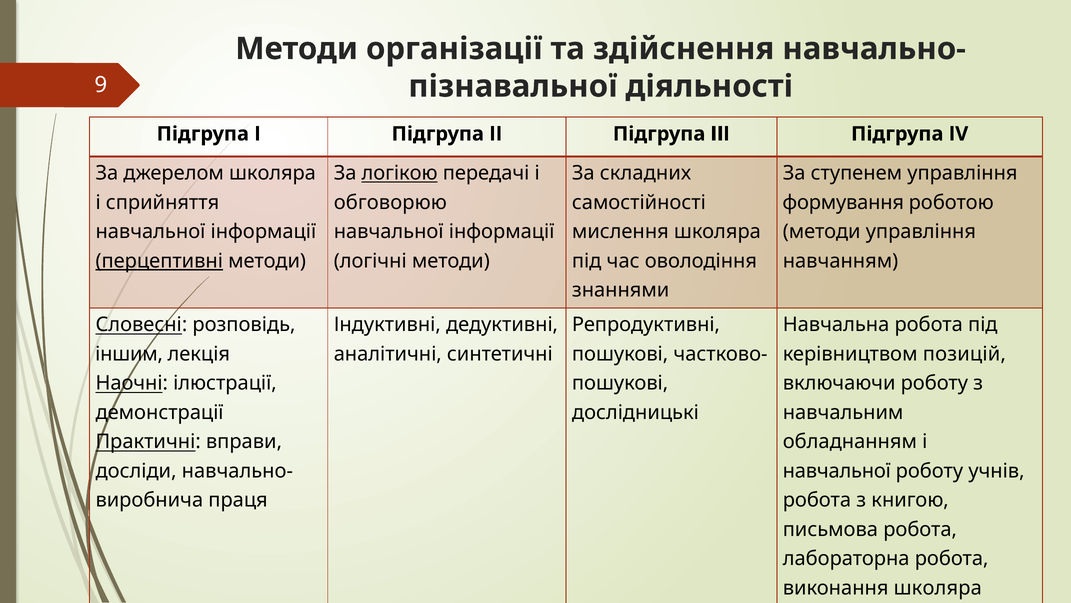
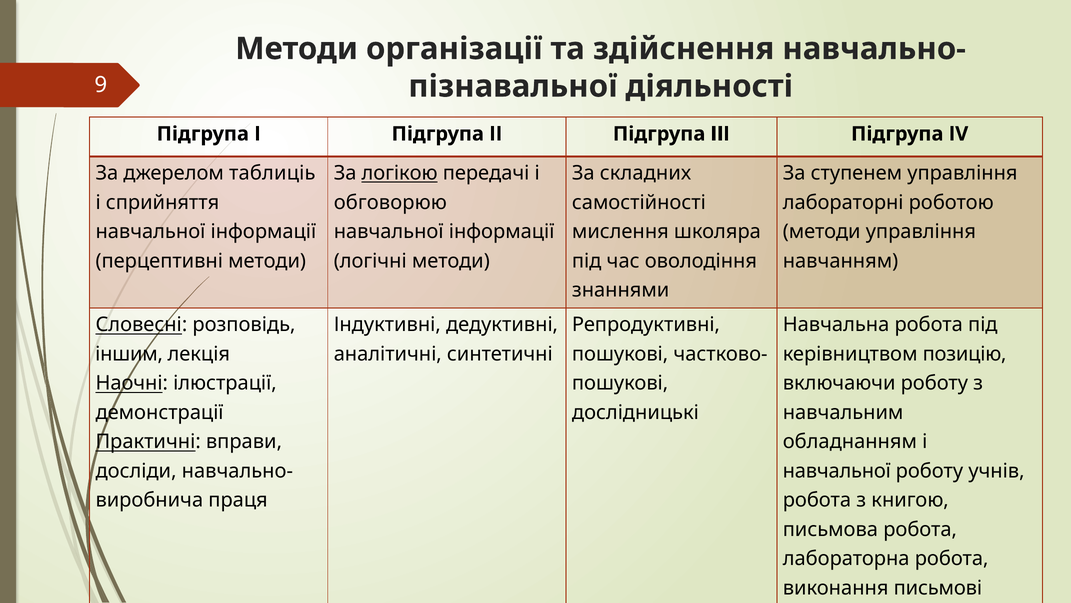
джерелом школяра: школяра -> таблиціь (272, 173)
формування: формування -> лабораторні (843, 202)
перцептивні underline: present -> none (159, 261)
позицій: позицій -> позицію (965, 354)
виконання школяра: школяра -> письмові (938, 587)
